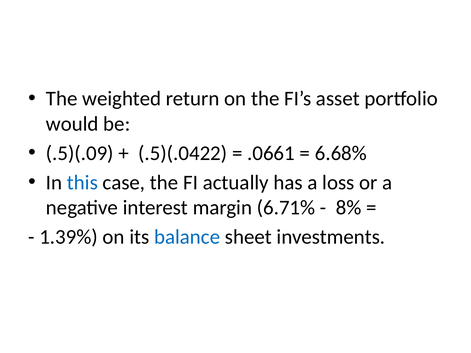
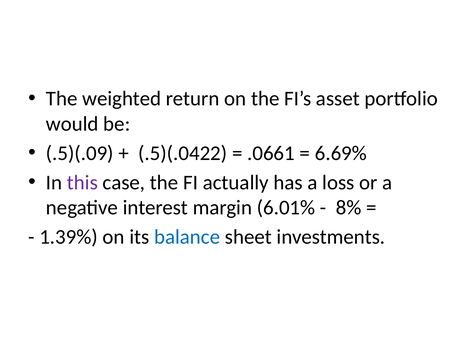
6.68%: 6.68% -> 6.69% (341, 153)
this colour: blue -> purple (82, 183)
6.71%: 6.71% -> 6.01% (286, 208)
